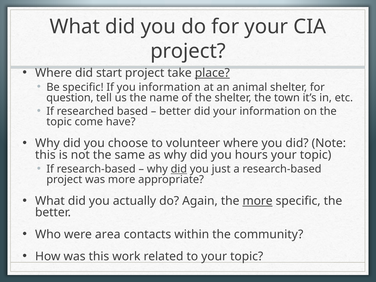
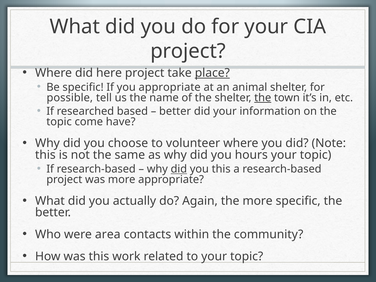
start: start -> here (109, 73)
you information: information -> appropriate (170, 87)
question: question -> possible (70, 98)
the underline: none -> present (263, 98)
you just: just -> this (221, 169)
more underline: present -> none (258, 201)
